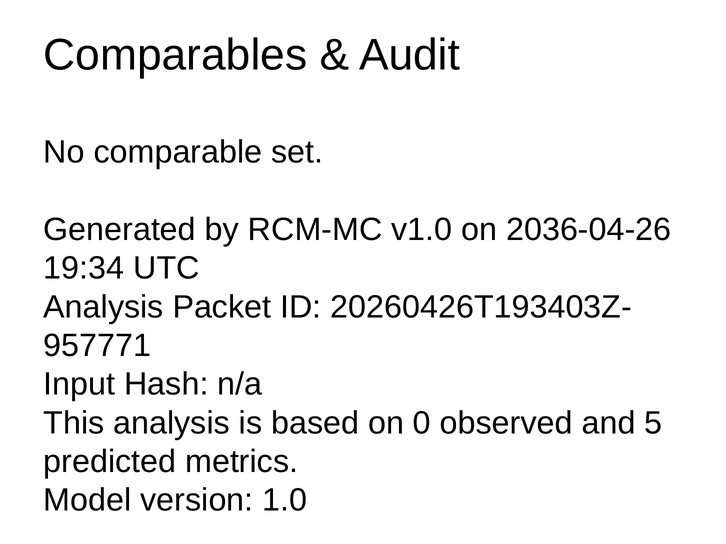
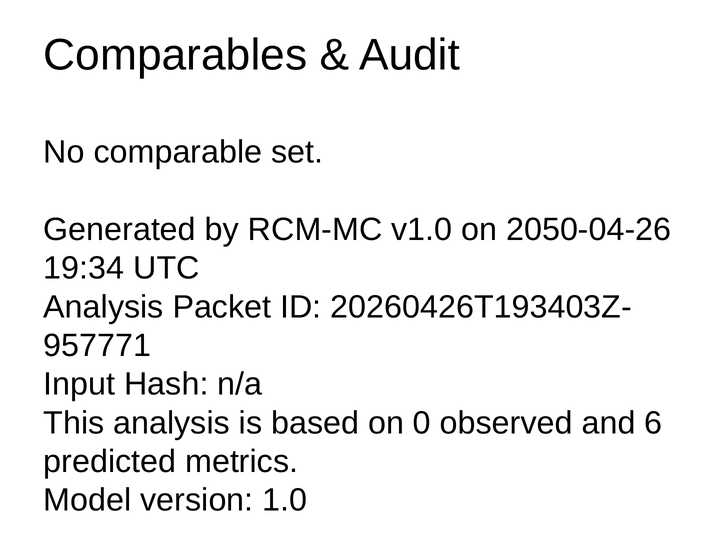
2036-04-26: 2036-04-26 -> 2050-04-26 (589, 230)
5: 5 -> 6 (653, 423)
